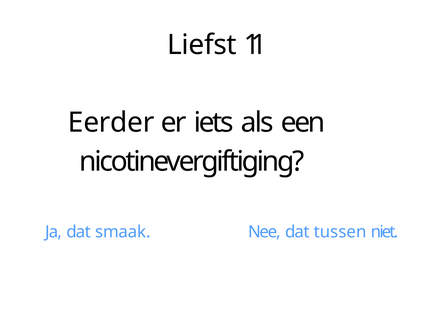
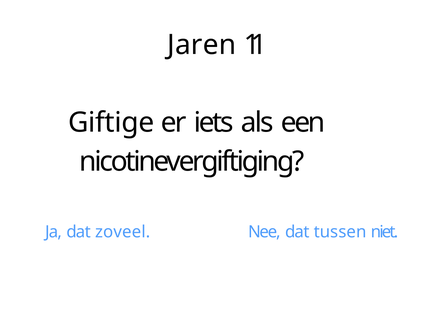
Liefst: Liefst -> Jaren (202, 45)
Eerder: Eerder -> Giftige (111, 122)
smaak: smaak -> zoveel (123, 232)
